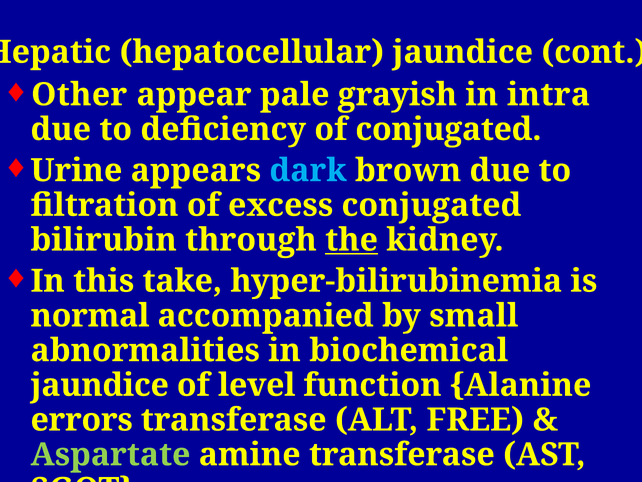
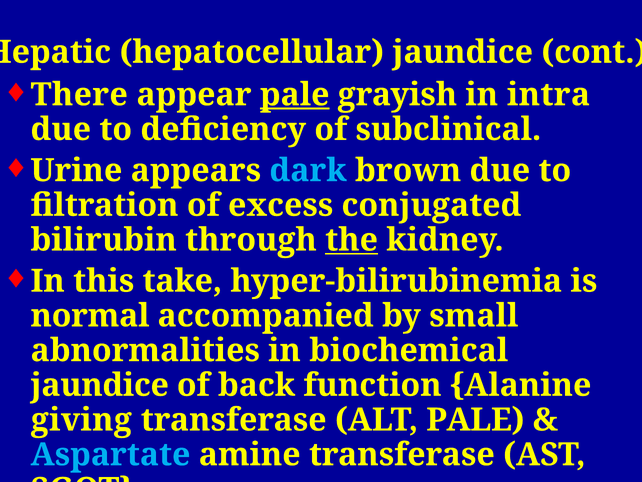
Other: Other -> There (79, 95)
pale underline: none -> present (295, 95)
of conjugated: conjugated -> subclinical (448, 129)
level: level -> back (257, 385)
errors: errors -> giving (81, 420)
ALT FREE: FREE -> PALE (475, 420)
Aspartate colour: light green -> light blue (110, 454)
